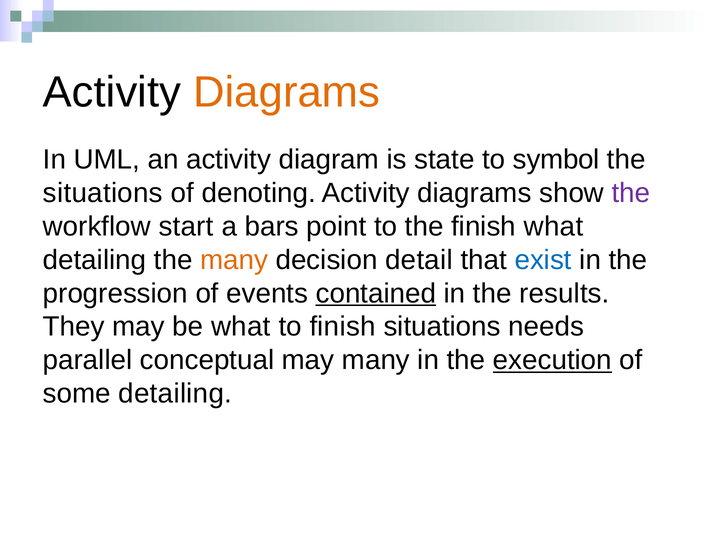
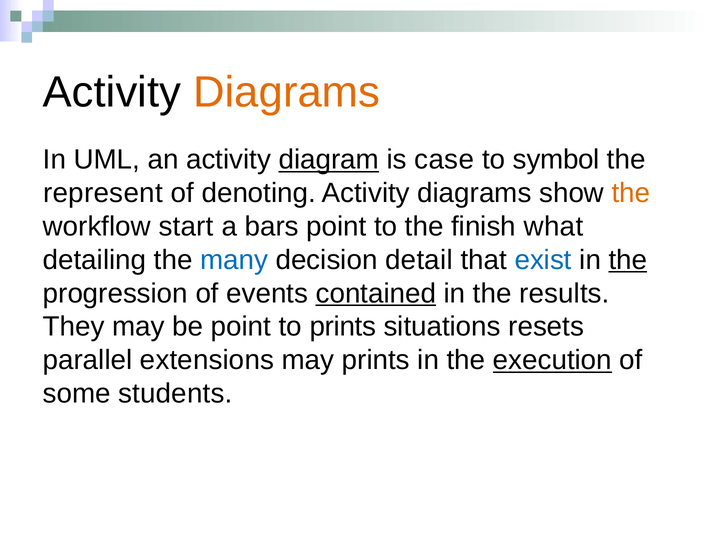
diagram underline: none -> present (329, 159)
state: state -> case (444, 159)
situations: situations -> represent (103, 193)
the colour: purple -> orange (631, 193)
many colour: orange -> blue (234, 260)
the underline: none -> present (628, 260)
be what: what -> point (241, 326)
to finish: finish -> prints (343, 326)
needs: needs -> resets (546, 326)
conceptual: conceptual -> extensions (207, 360)
may many: many -> prints (376, 360)
some detailing: detailing -> students (175, 393)
